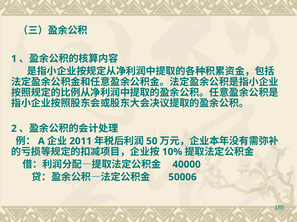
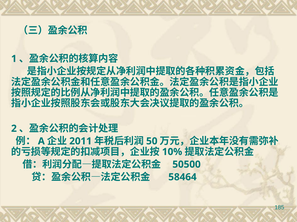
40000: 40000 -> 50500 (187, 165)
50006: 50006 -> 58464 (182, 178)
